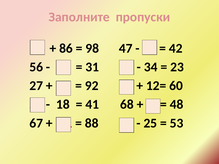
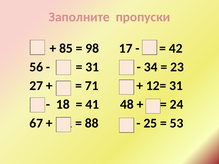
86: 86 -> 85 (66, 48)
47: 47 -> 17 (126, 48)
92: 92 -> 71 (92, 86)
12= 60: 60 -> 31 (176, 86)
68: 68 -> 48 (127, 105)
48: 48 -> 24 (177, 105)
